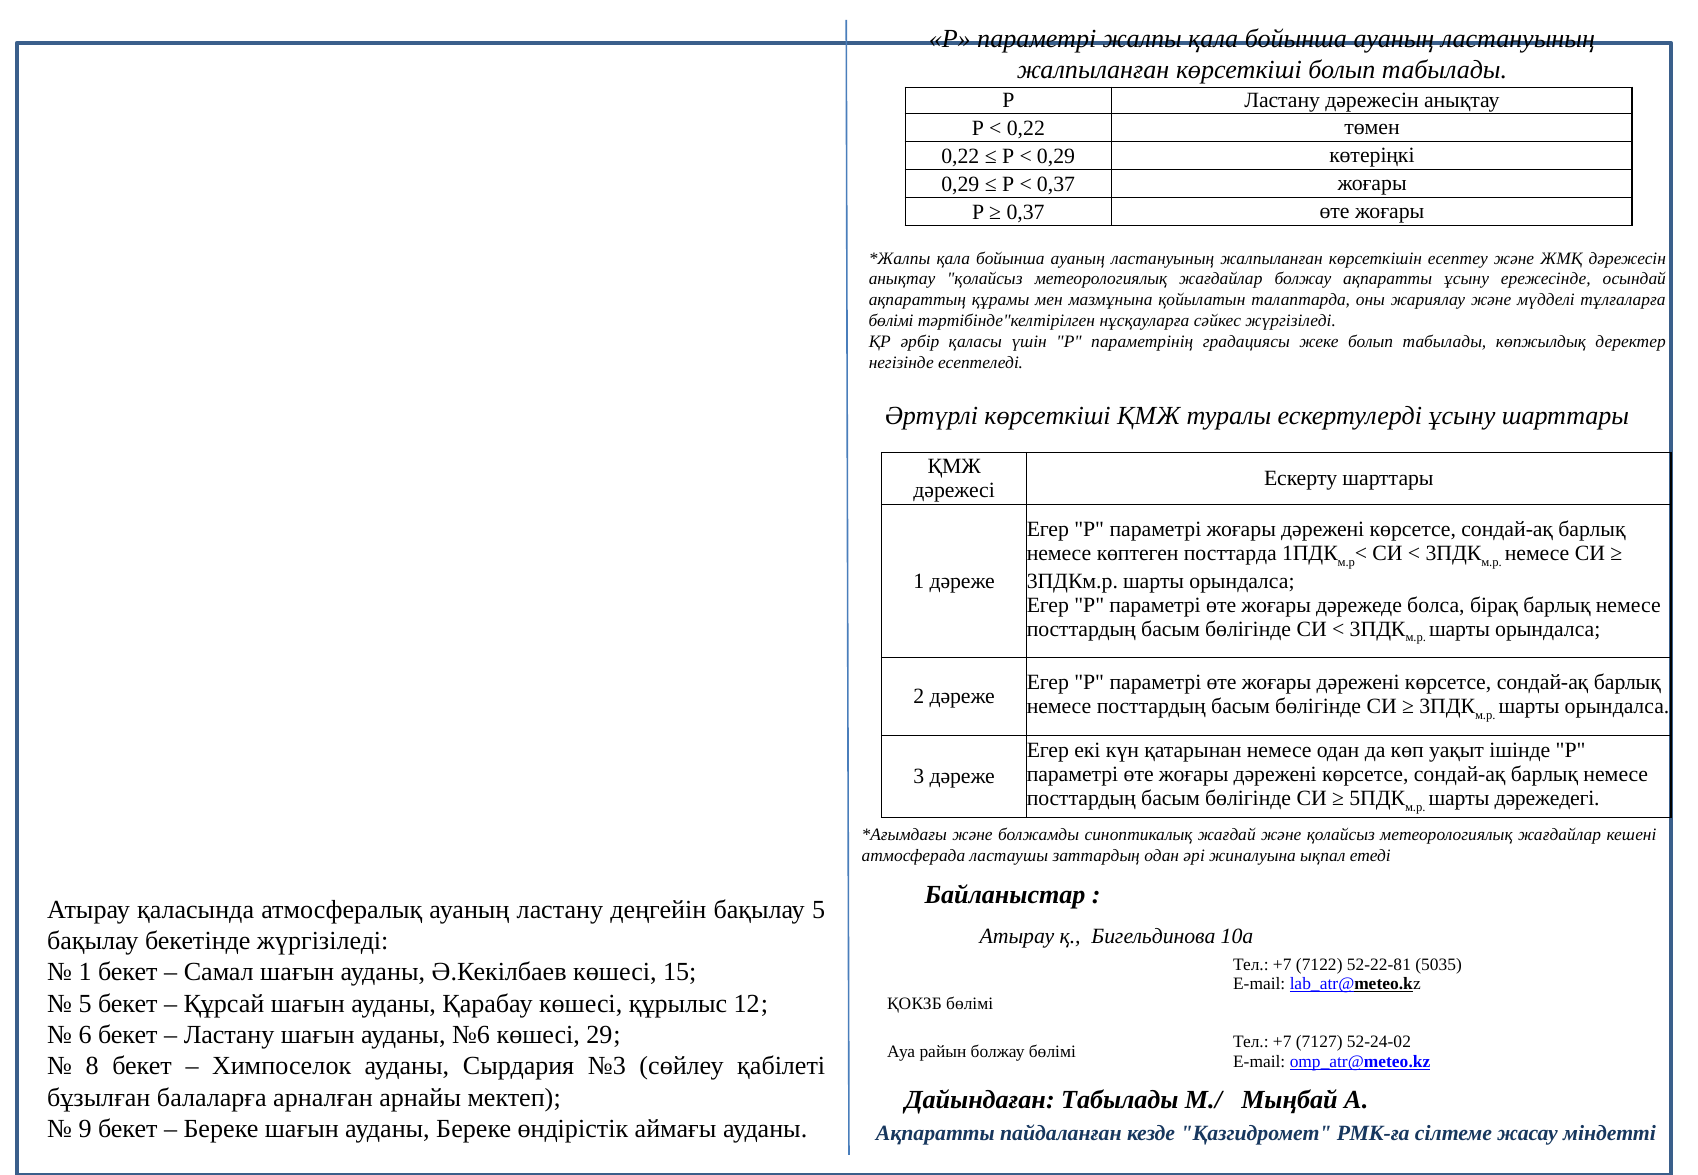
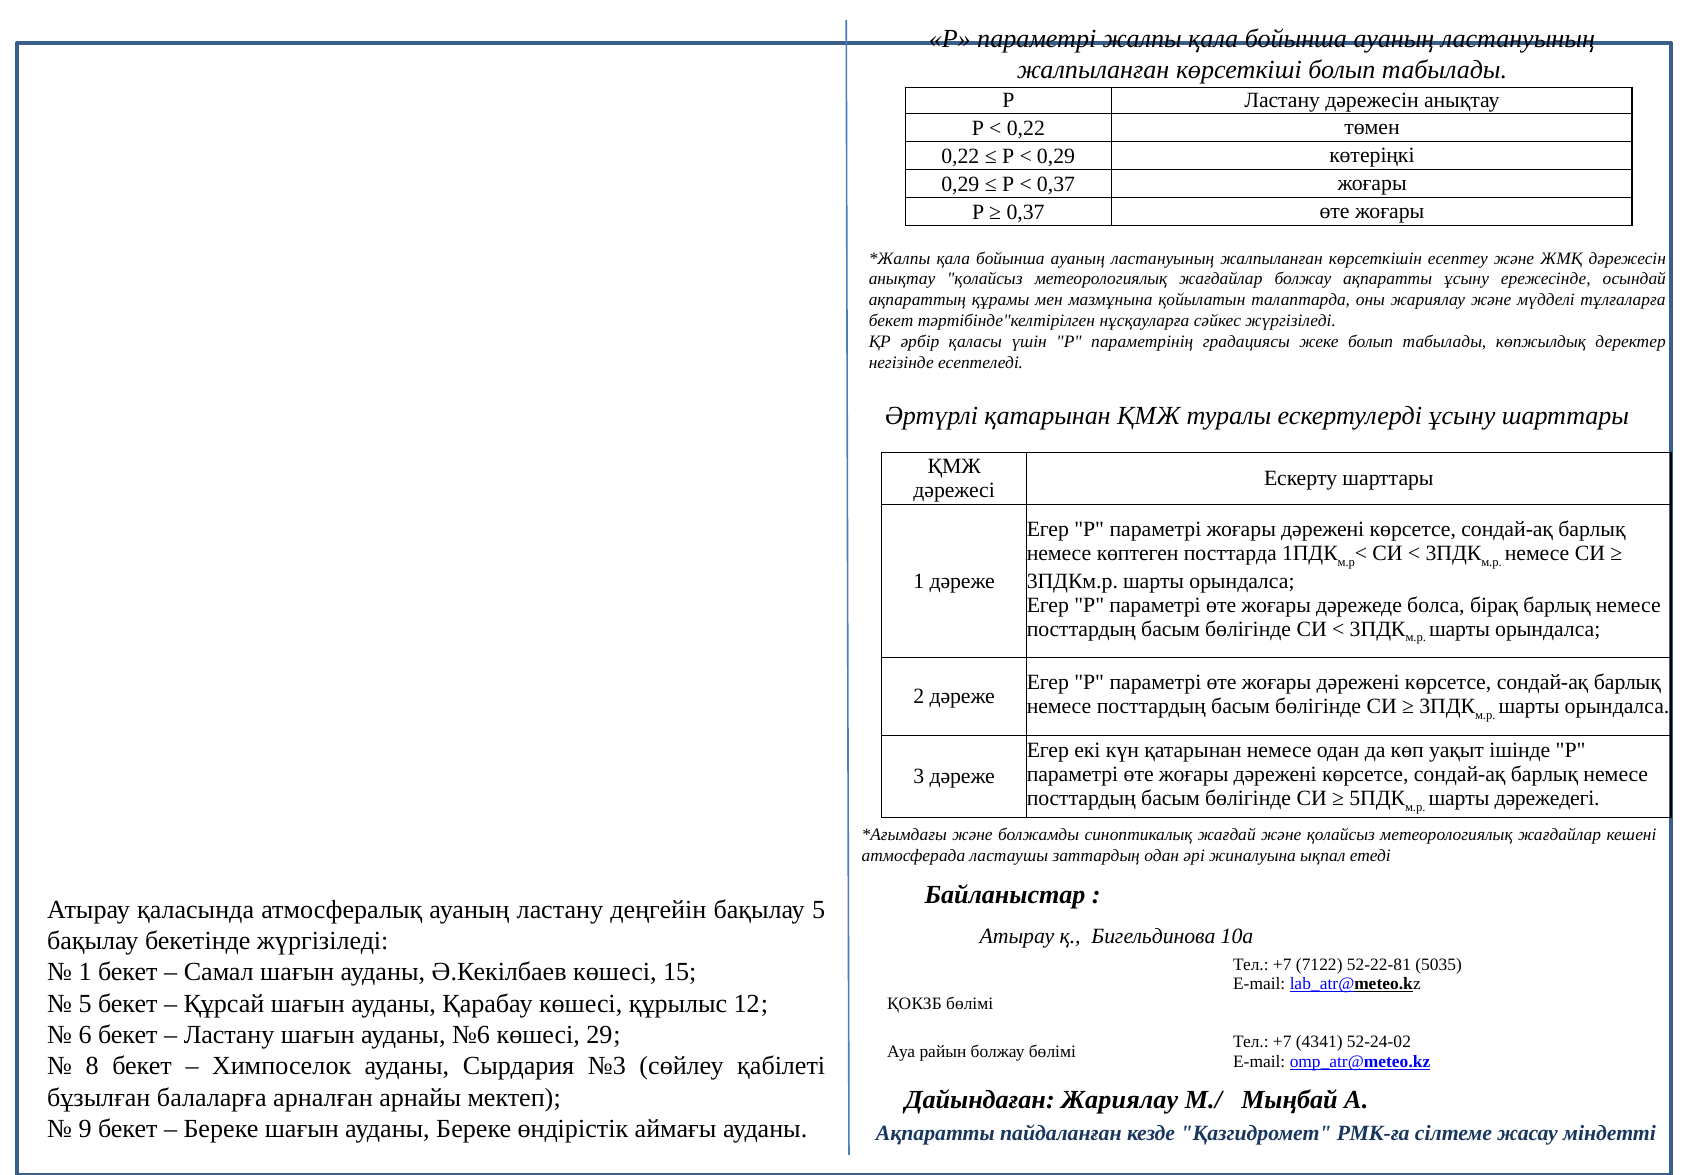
бөлімі: бөлімі -> бекет (891, 321)
Әртүрлі көрсеткіші: көрсеткіші -> қатарынан (1048, 416)
7127: 7127 -> 4341 (1319, 1043)
Дайындаған Табылады: Табылады -> Жариялау (1120, 1101)
